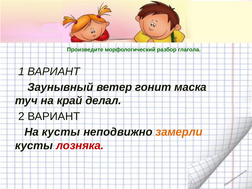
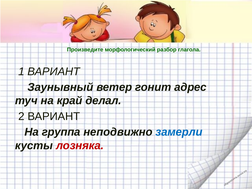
маска: маска -> адрес (190, 87)
На кусты: кусты -> группа (61, 132)
замерли colour: orange -> blue (179, 132)
